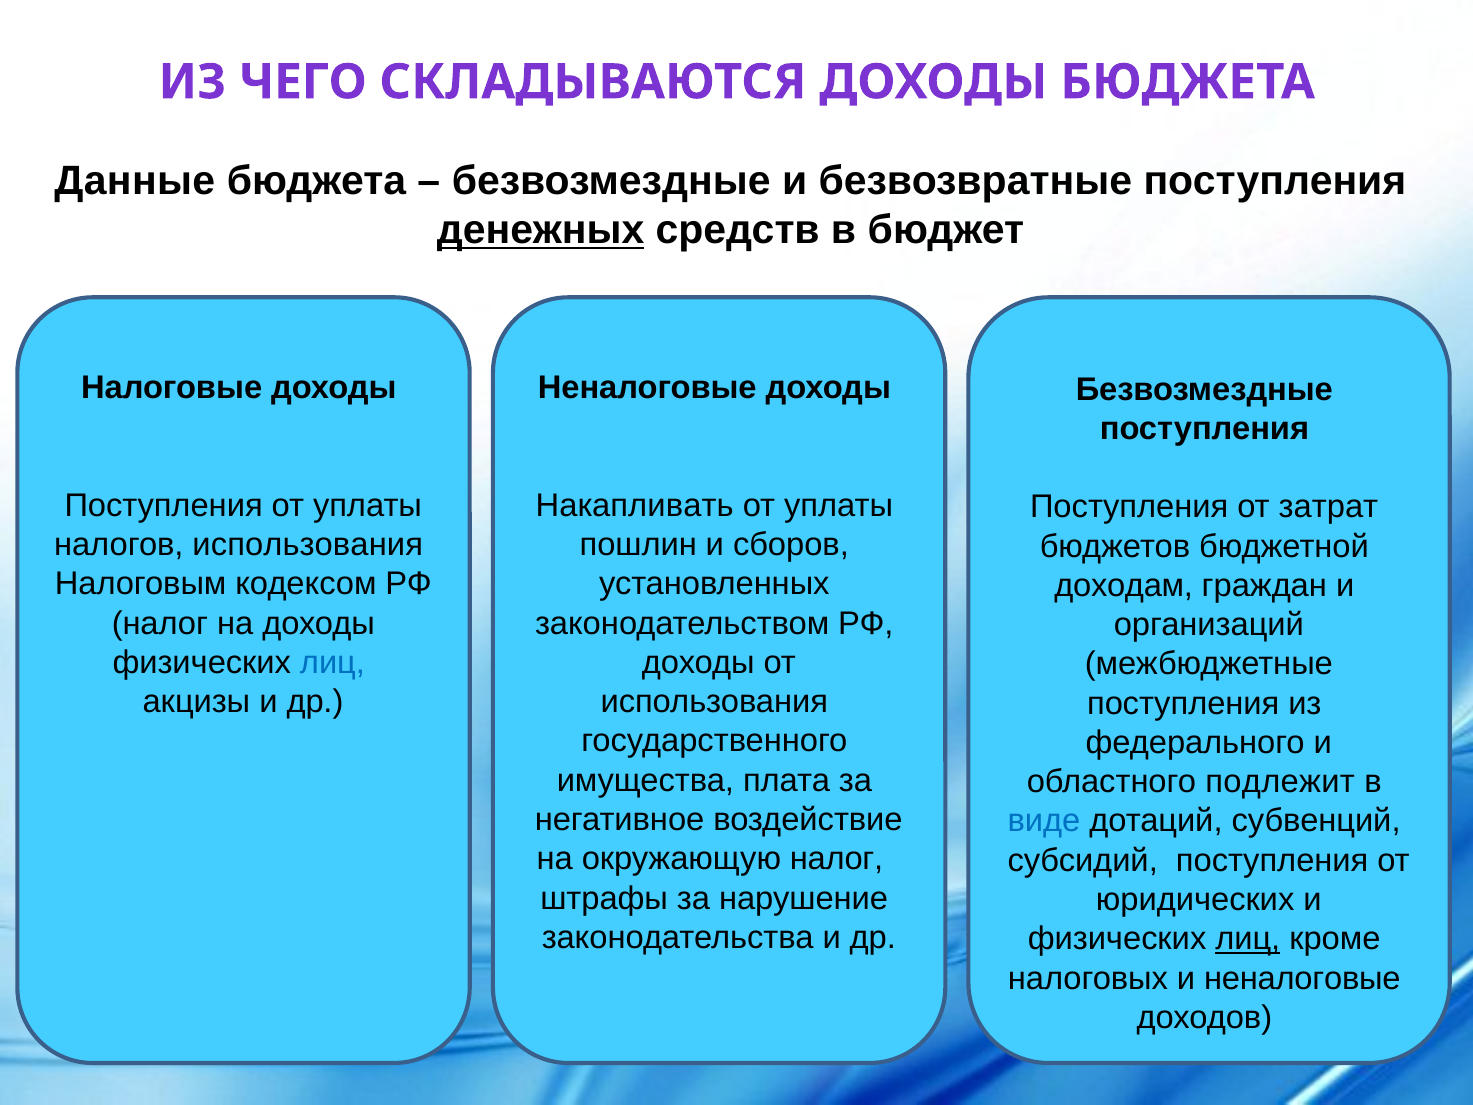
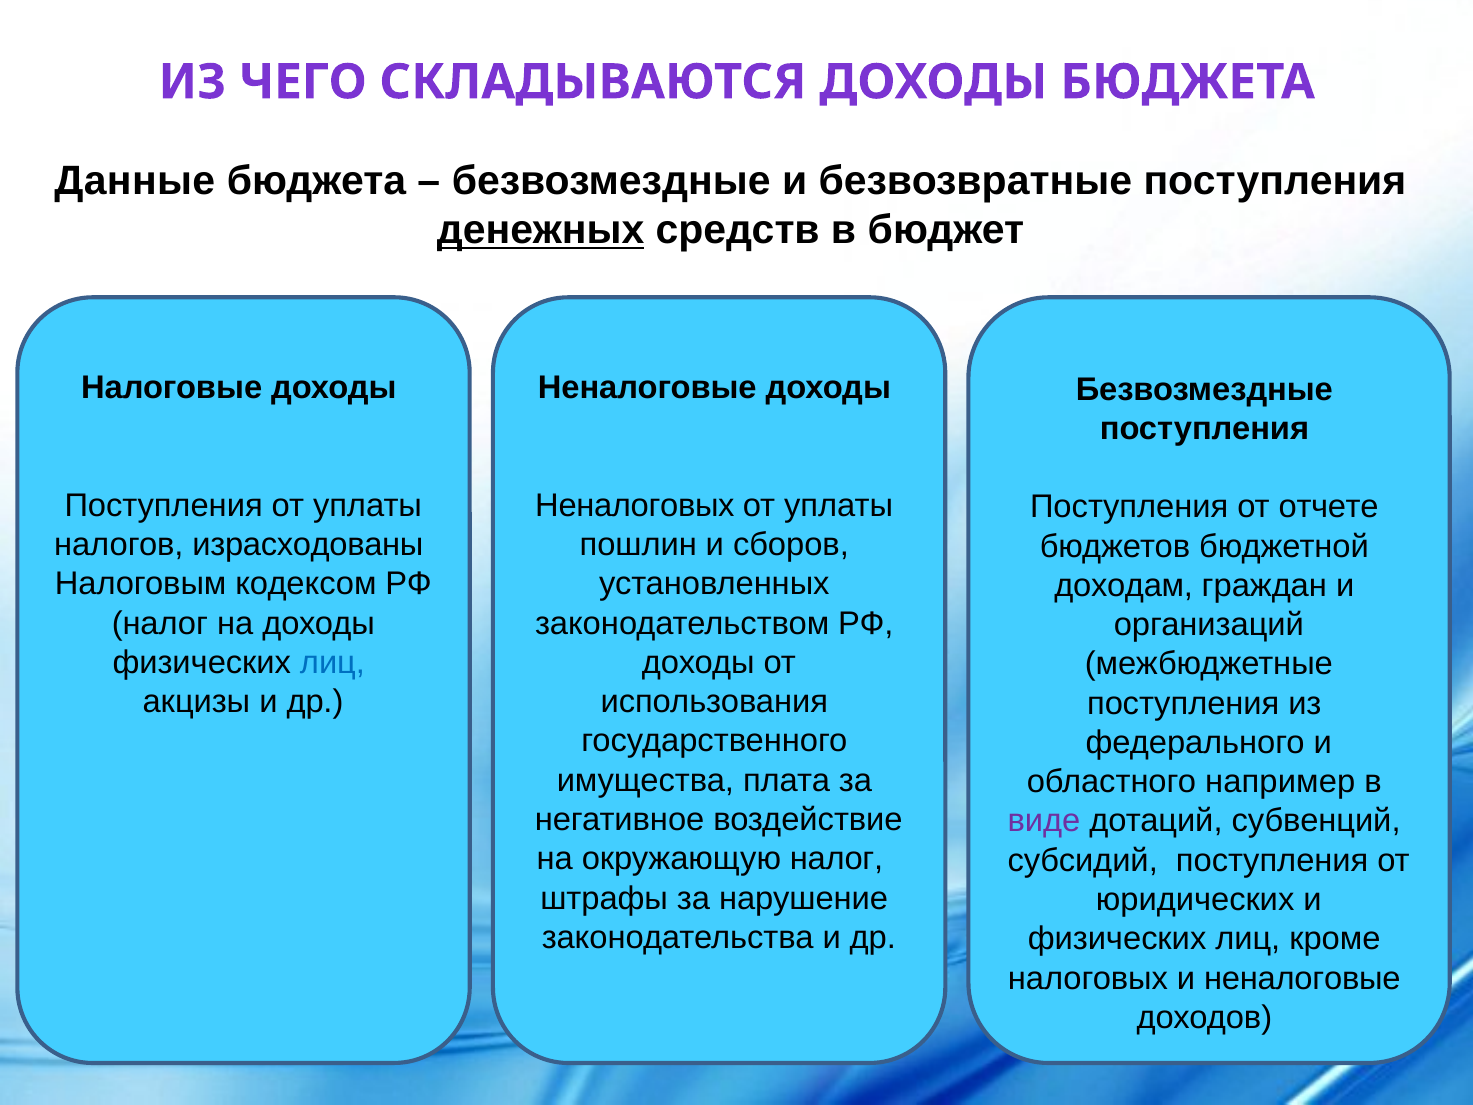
Накапливать: Накапливать -> Неналоговых (635, 505)
затрат: затрат -> отчете (1329, 507)
налогов использования: использования -> израсходованы (308, 545)
подлежит: подлежит -> например (1280, 782)
виде colour: blue -> purple (1044, 821)
лиц underline: present -> none (1248, 939)
